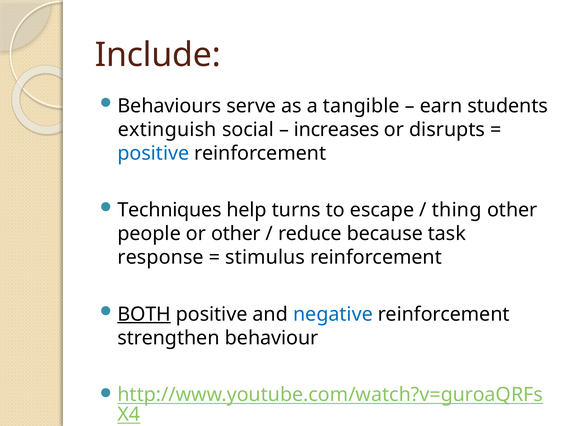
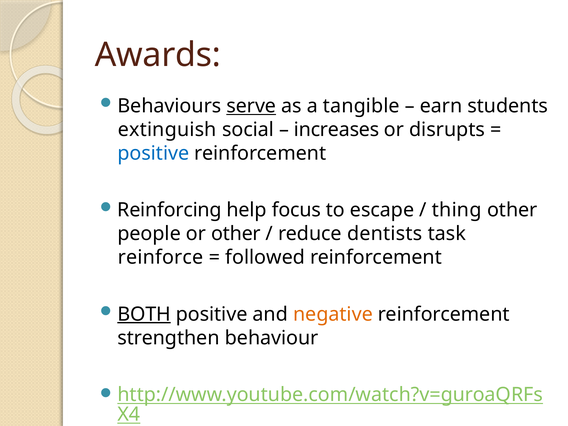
Include: Include -> Awards (158, 55)
serve underline: none -> present (251, 106)
Techniques: Techniques -> Reinforcing (169, 210)
turns: turns -> focus (296, 210)
because: because -> dentists (385, 234)
response: response -> reinforce (161, 257)
stimulus: stimulus -> followed (265, 257)
negative colour: blue -> orange (333, 314)
